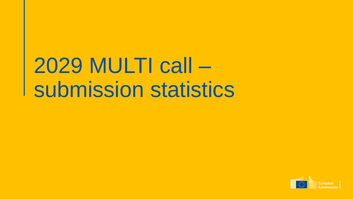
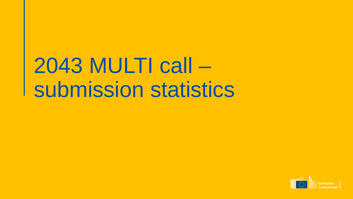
2029: 2029 -> 2043 (58, 66)
